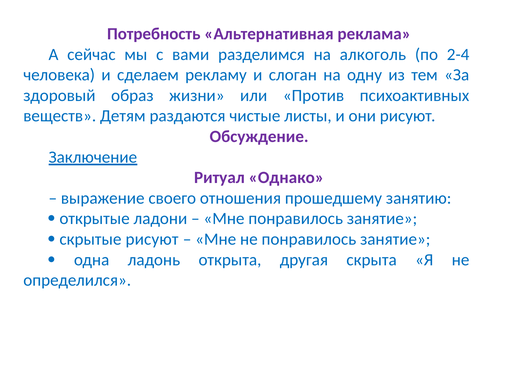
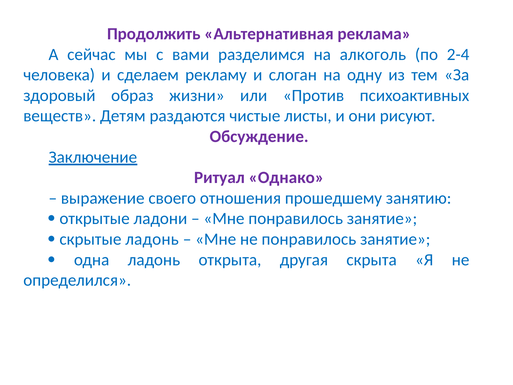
Потребность: Потребность -> Продолжить (154, 34)
скрытые рисуют: рисуют -> ладонь (152, 239)
